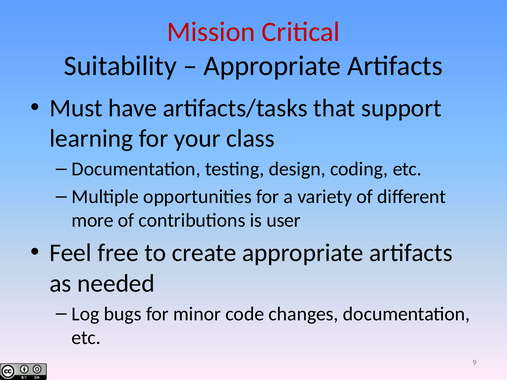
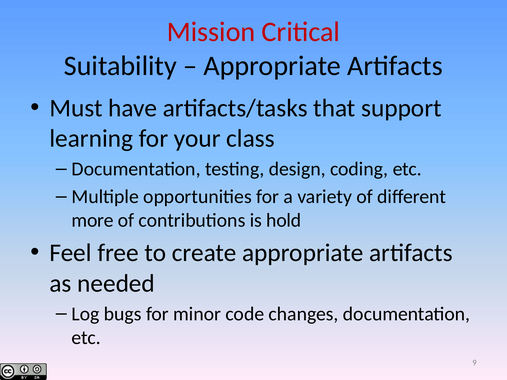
user: user -> hold (284, 221)
